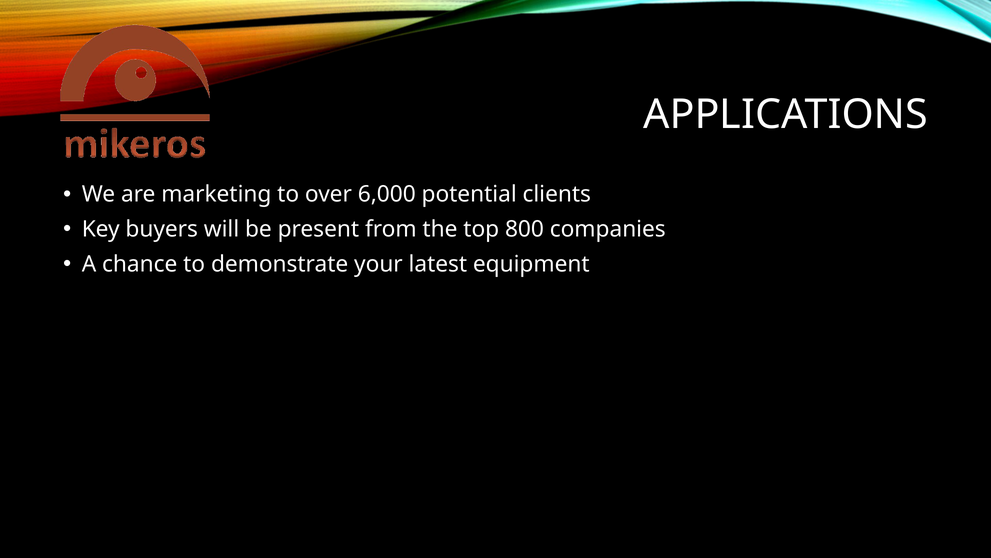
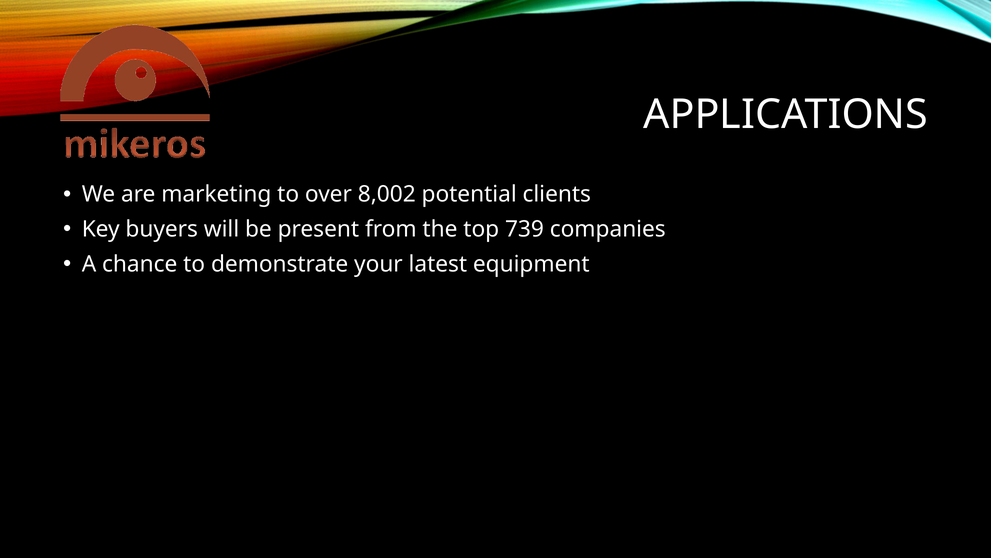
6,000: 6,000 -> 8,002 (387, 194)
800: 800 -> 739 (524, 229)
